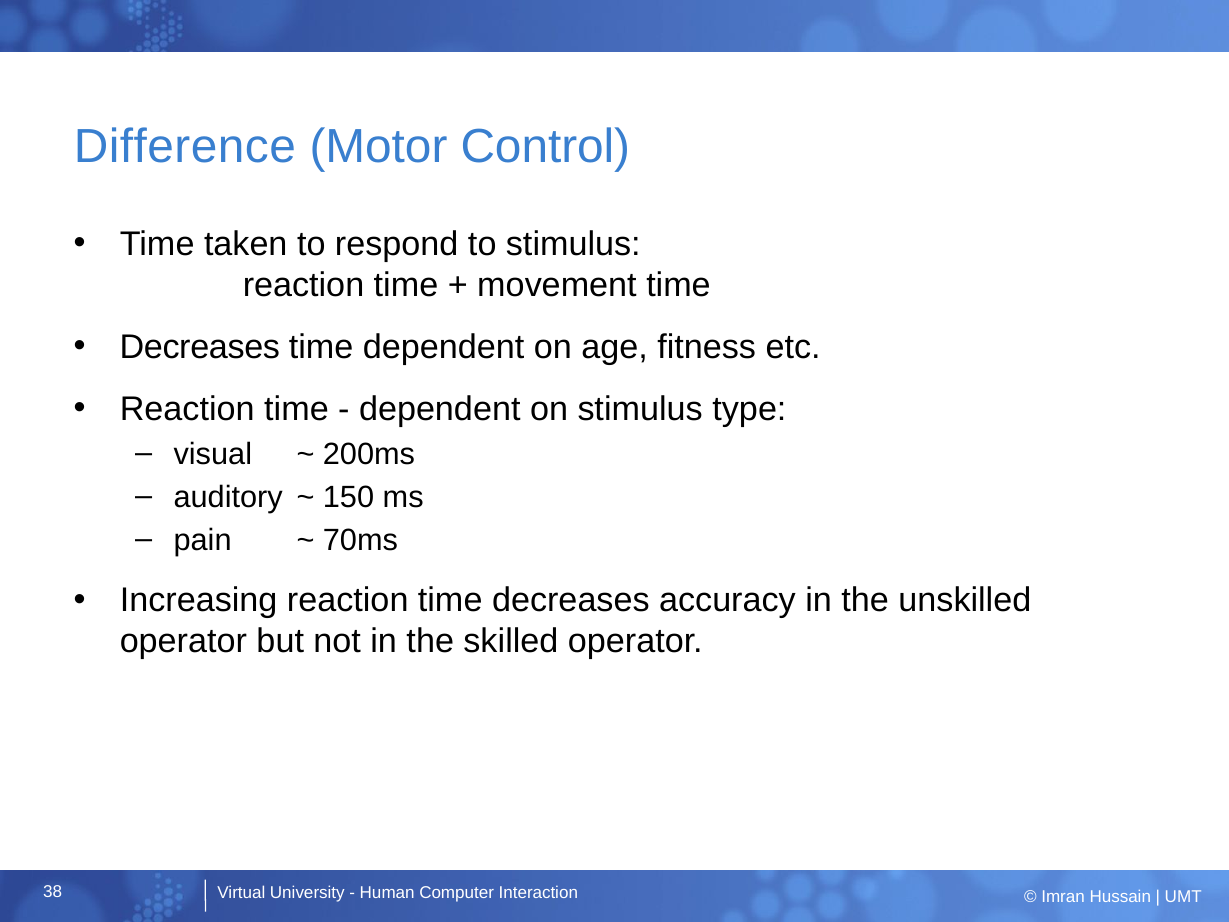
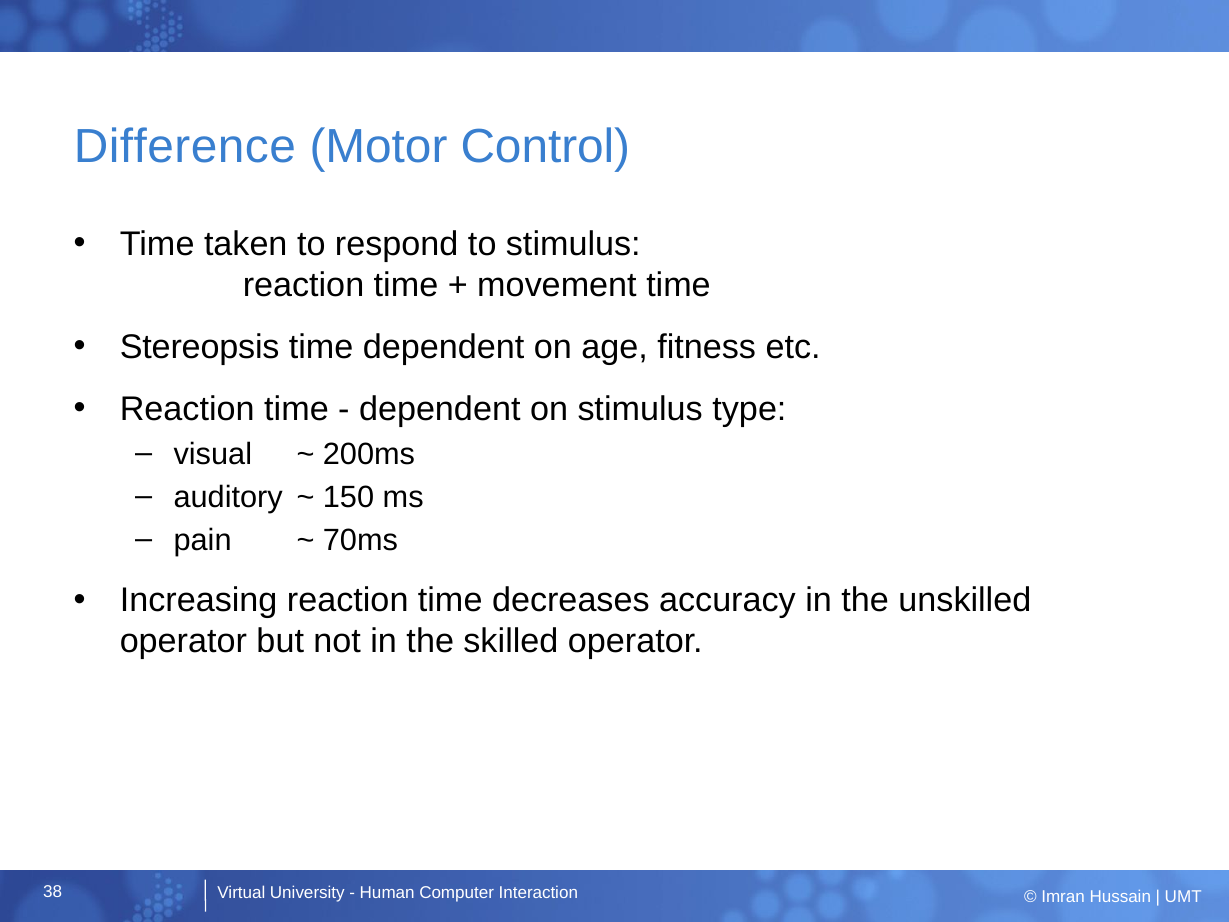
Decreases: Decreases -> Stereopsis (200, 347)
